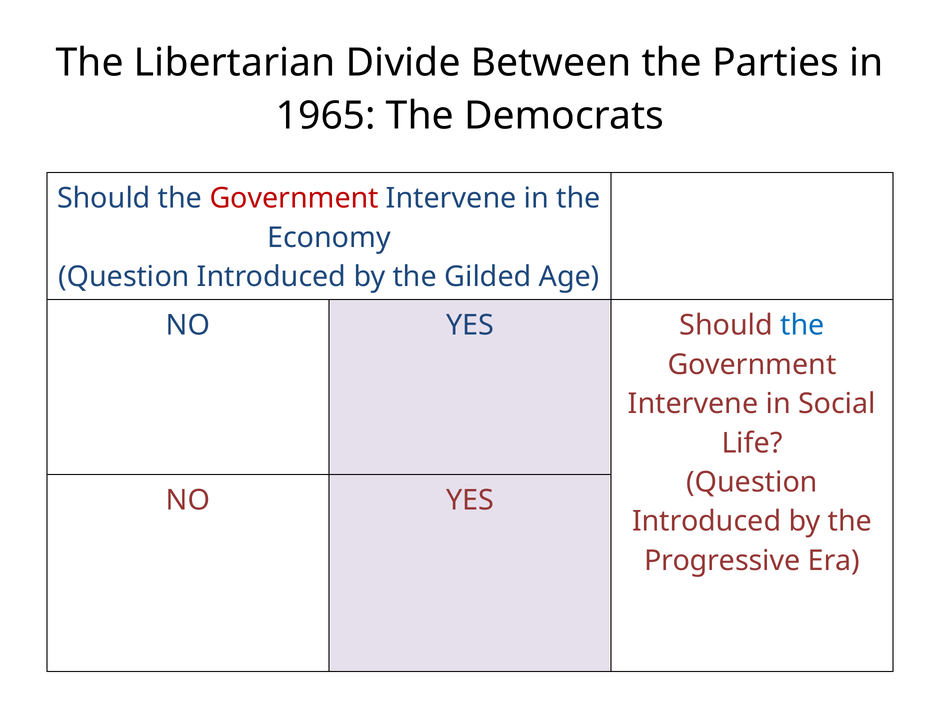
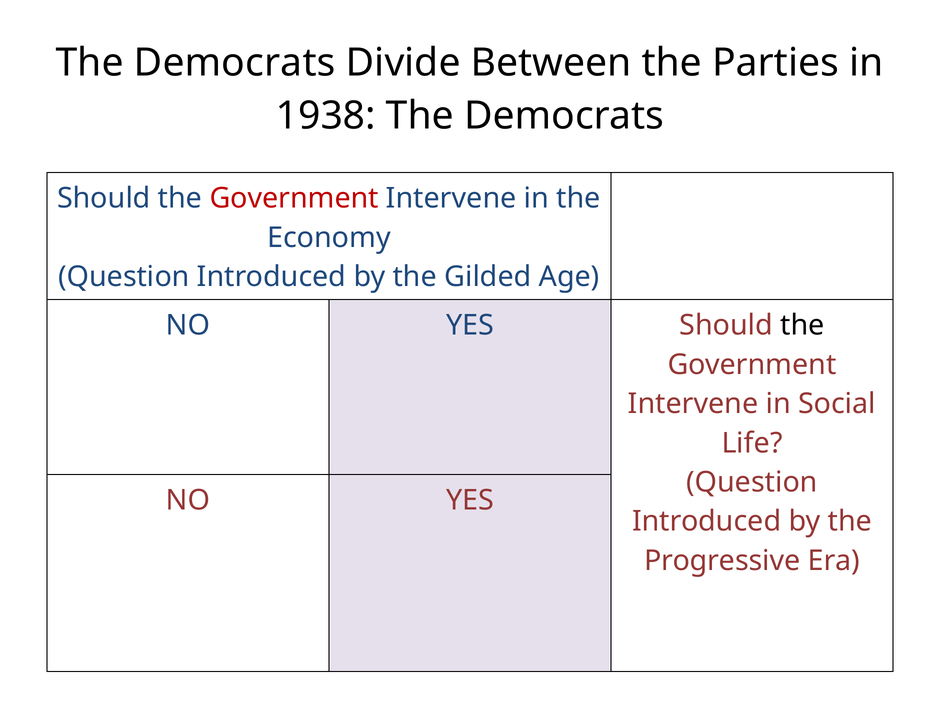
Libertarian: Libertarian -> Democrats (235, 63)
1965: 1965 -> 1938 (326, 116)
the colour: blue -> black (802, 325)
